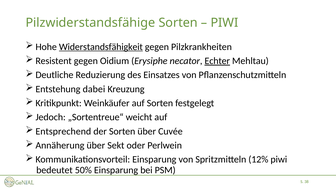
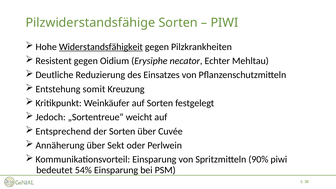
Echter underline: present -> none (217, 61)
dabei: dabei -> somit (94, 89)
12%: 12% -> 90% (258, 160)
50%: 50% -> 54% (83, 170)
